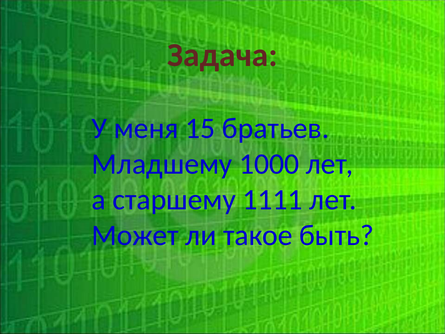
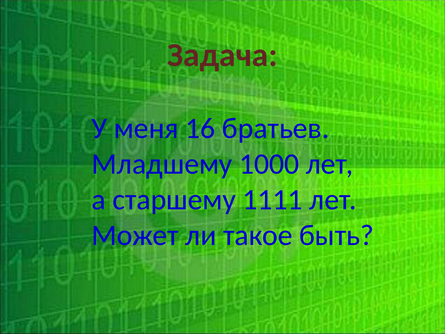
15: 15 -> 16 (200, 128)
